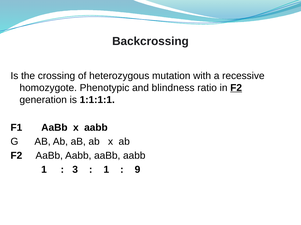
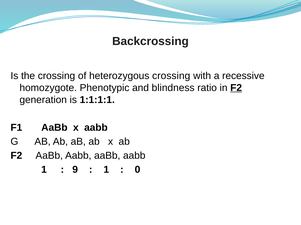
heterozygous mutation: mutation -> crossing (171, 76)
3: 3 -> 9 (75, 170)
9: 9 -> 0 (138, 170)
